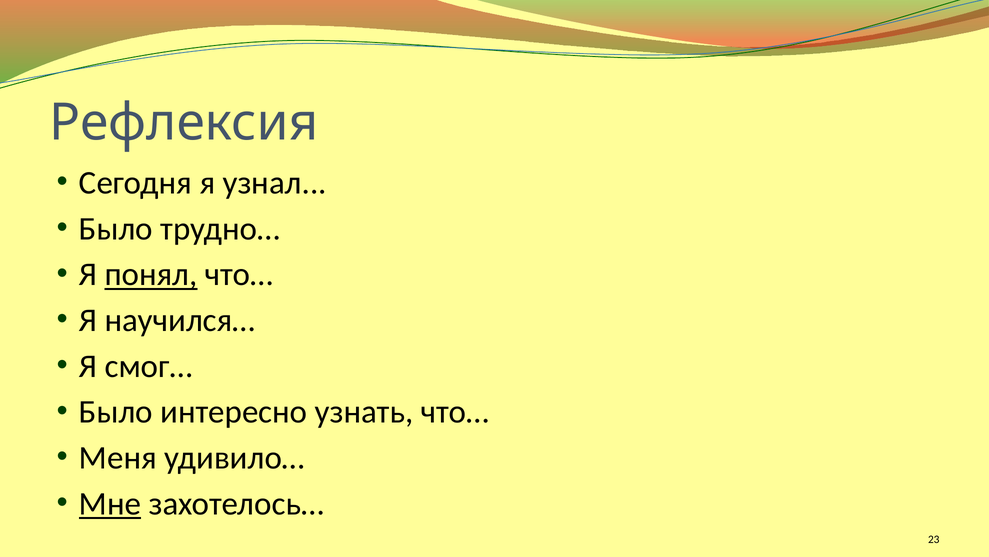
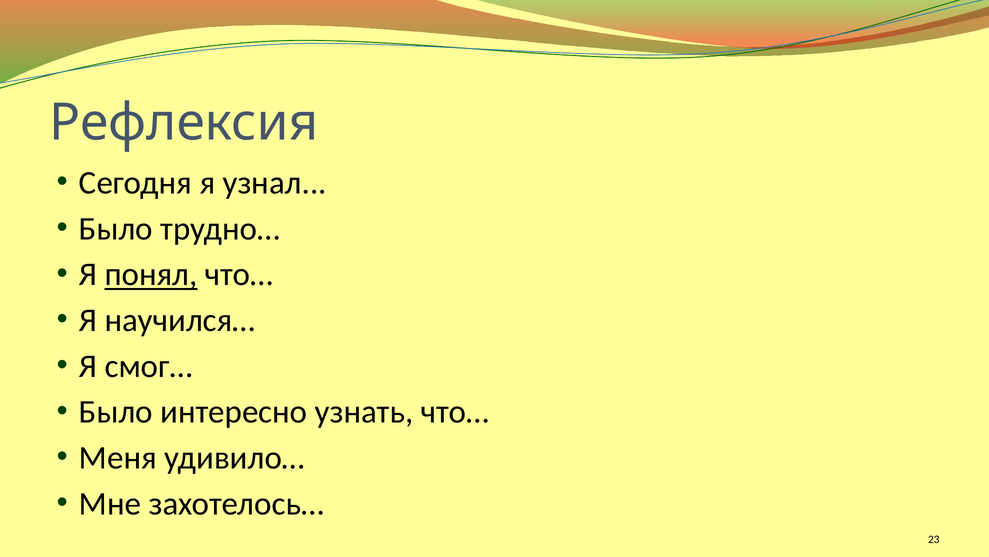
Мне underline: present -> none (110, 503)
